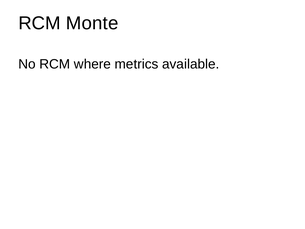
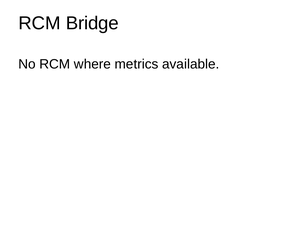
Monte: Monte -> Bridge (92, 23)
